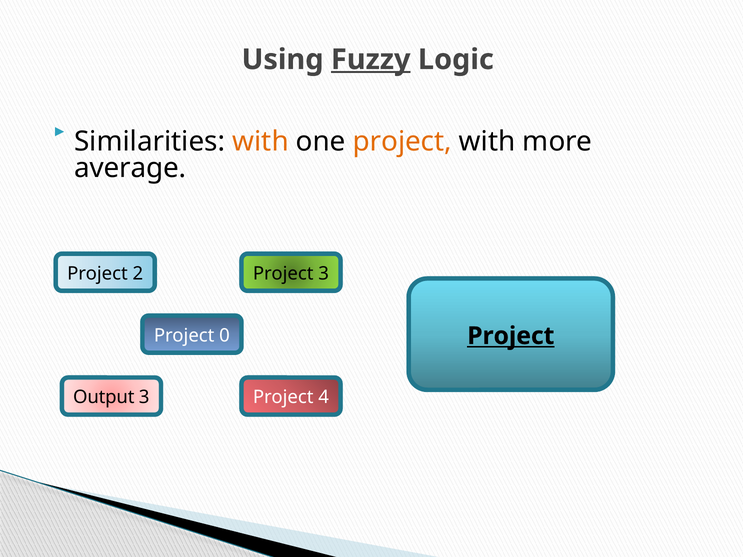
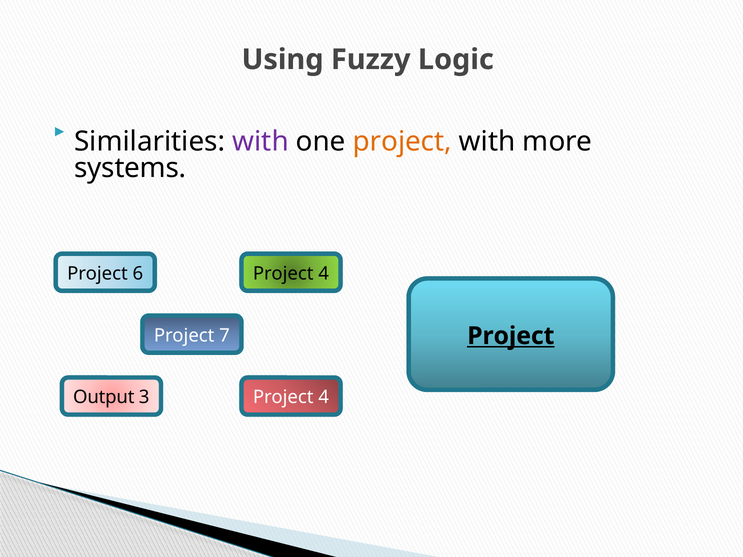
Fuzzy underline: present -> none (371, 60)
with colour: orange -> purple (261, 142)
average: average -> systems (130, 168)
2: 2 -> 6 (138, 274)
3: 3 -> 4 (324, 274)
0: 0 -> 7 (225, 336)
